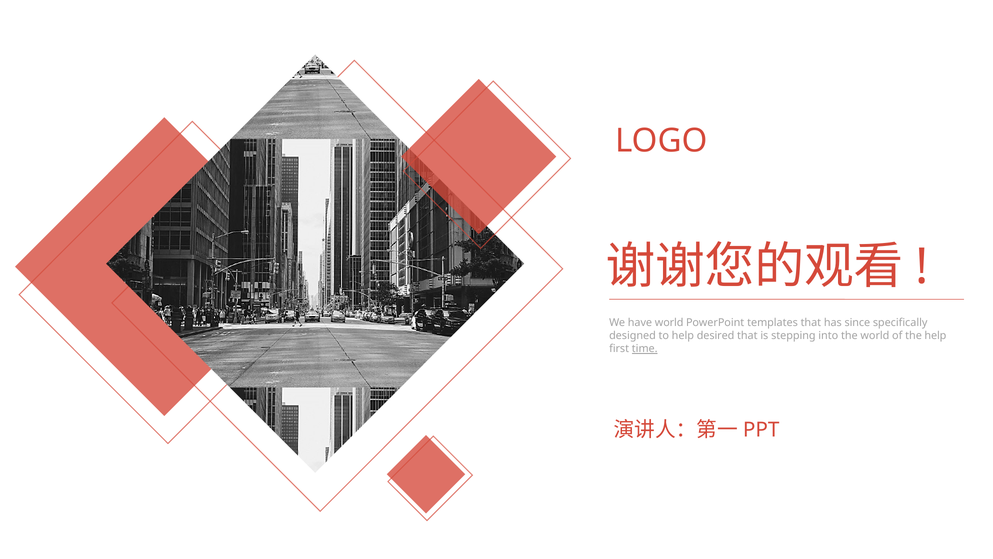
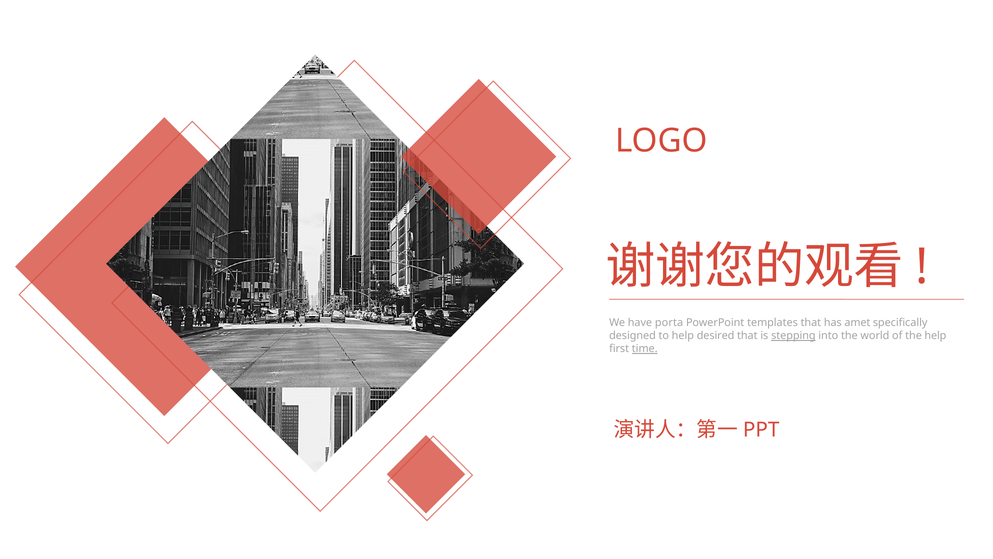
have world: world -> porta (669, 323)
since: since -> amet (857, 323)
stepping underline: none -> present (793, 336)
